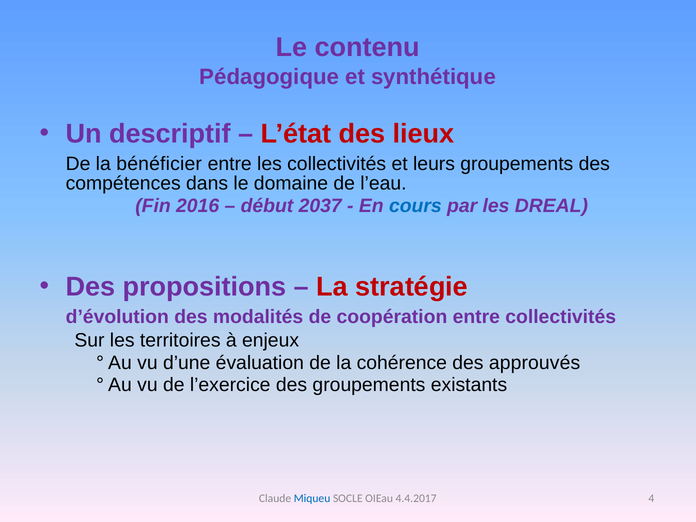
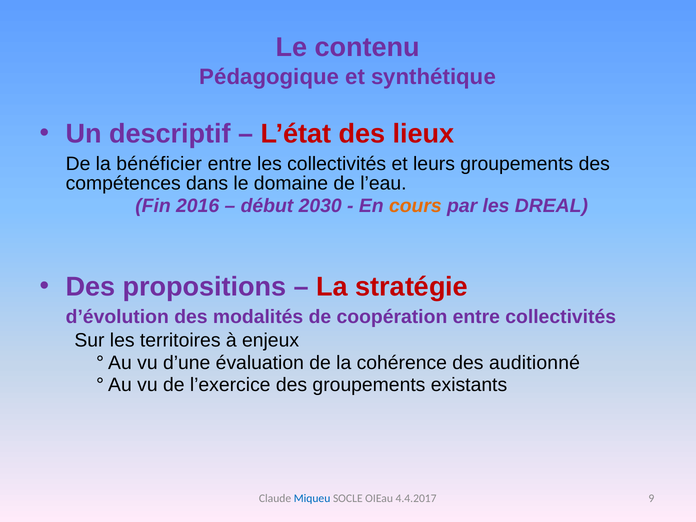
2037: 2037 -> 2030 (320, 206)
cours colour: blue -> orange (415, 206)
approuvés: approuvés -> auditionné (535, 363)
4: 4 -> 9 (651, 498)
